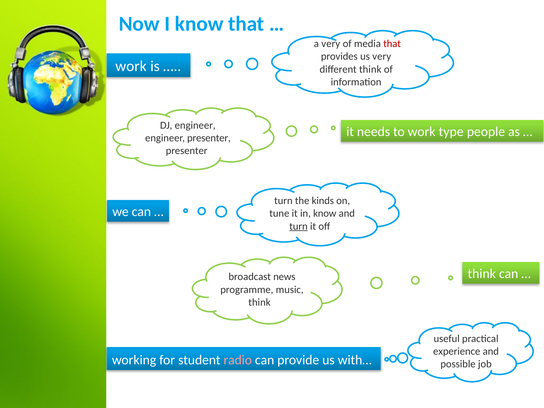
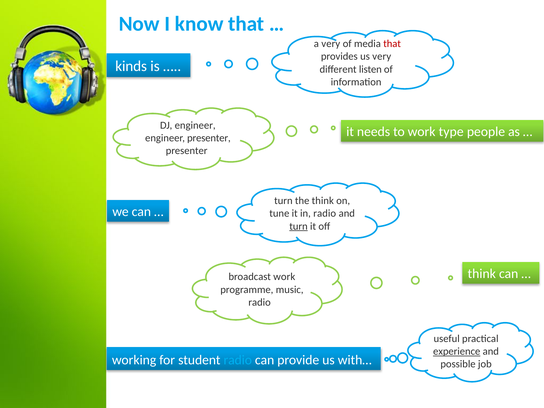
work: work -> kinds (131, 66)
different think: think -> listen (370, 69)
the kinds: kinds -> think (323, 201)
in know: know -> radio (325, 213)
broadcast news: news -> work (284, 277)
think: think -> radio (260, 302)
experience underline: none -> present (457, 351)
radio colour: pink -> light blue (238, 360)
